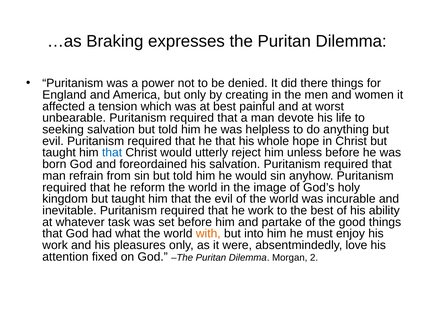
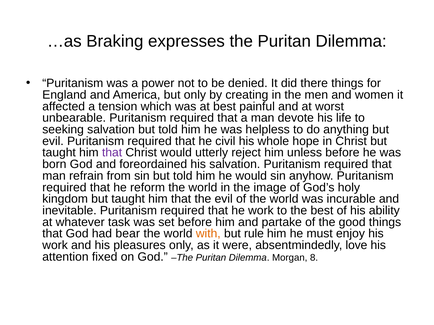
he that: that -> civil (225, 141)
that colour: blue -> purple (112, 153)
what: what -> bear (128, 234)
into: into -> rule (254, 234)
2: 2 -> 8 (314, 258)
